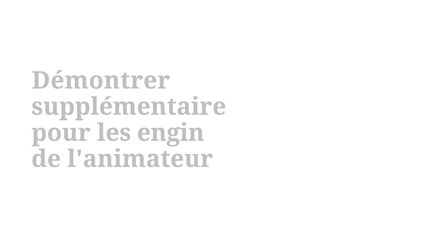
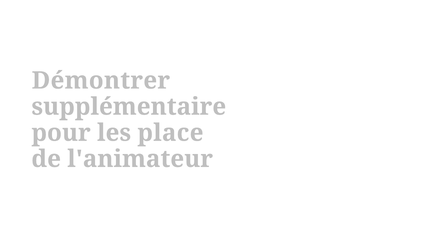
engin: engin -> place (170, 133)
